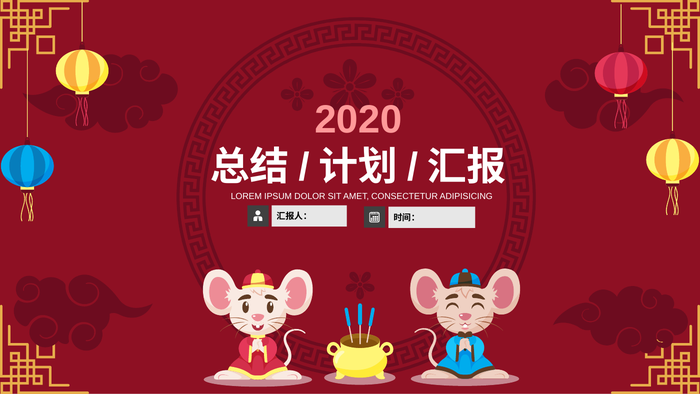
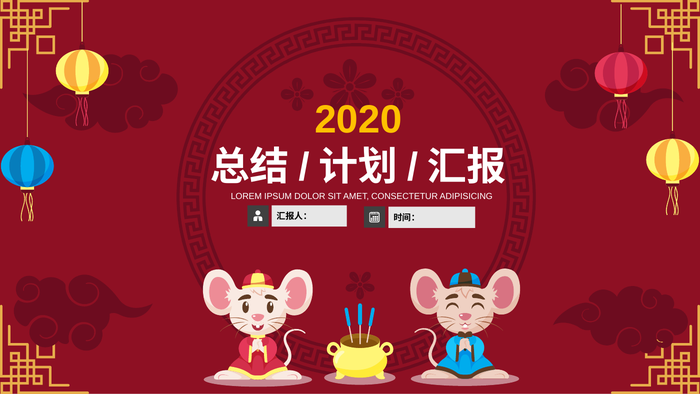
2020 colour: pink -> yellow (358, 120)
